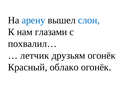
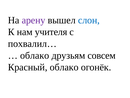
арену colour: blue -> purple (34, 20)
глазами: глазами -> учителя (51, 32)
летчик: летчик -> облако (35, 55)
друзьям огонёк: огонёк -> совсем (102, 55)
